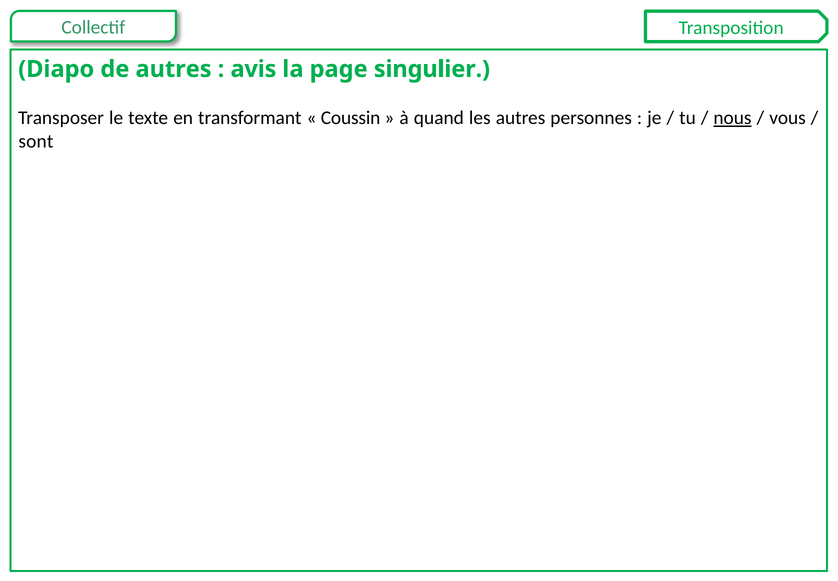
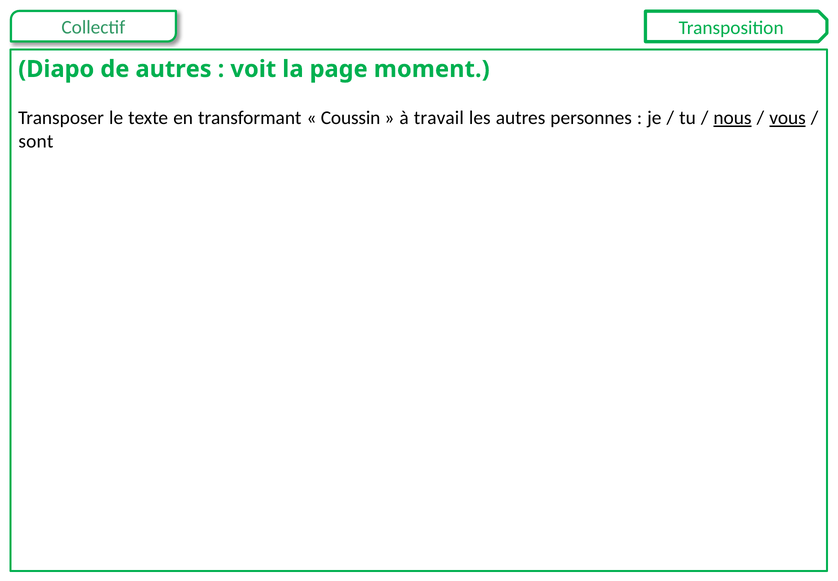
avis: avis -> voit (253, 69)
singulier: singulier -> moment (432, 69)
quand: quand -> travail (439, 118)
vous underline: none -> present (788, 118)
